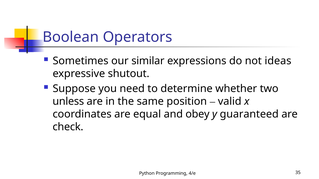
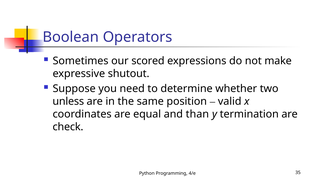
similar: similar -> scored (148, 61)
ideas: ideas -> make (278, 61)
obey: obey -> than (197, 114)
guaranteed: guaranteed -> termination (249, 114)
